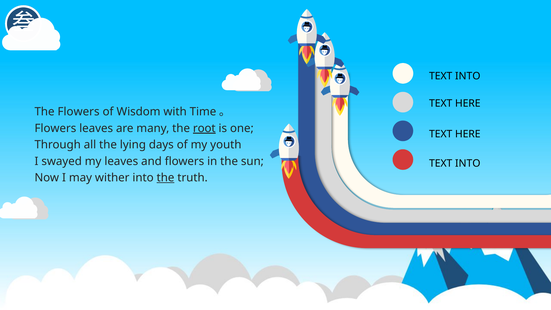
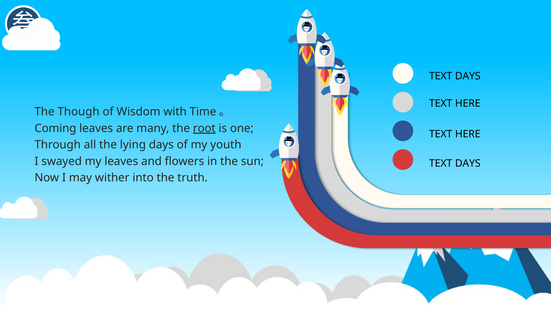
INTO: INTO -> DAYS (468, 76)
The Flowers: Flowers -> Though (79, 112)
Flowers: Flowers -> Coming (55, 128)
INTO: INTO -> DAYS (468, 163)
the underline: present -> none (166, 178)
